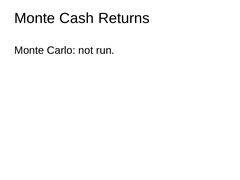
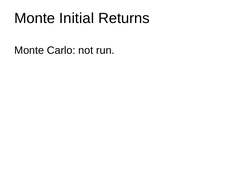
Cash: Cash -> Initial (77, 18)
